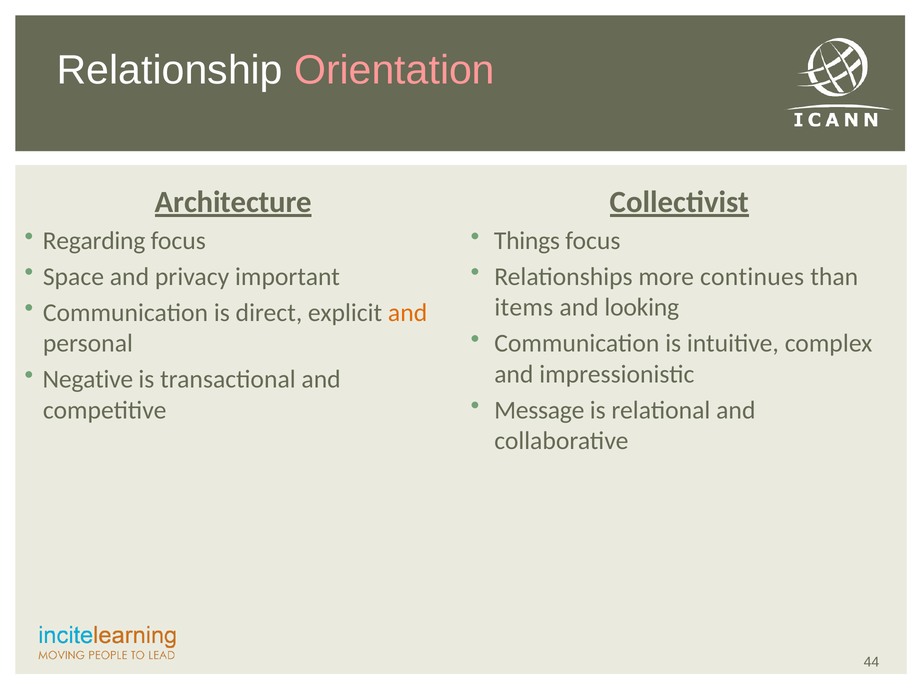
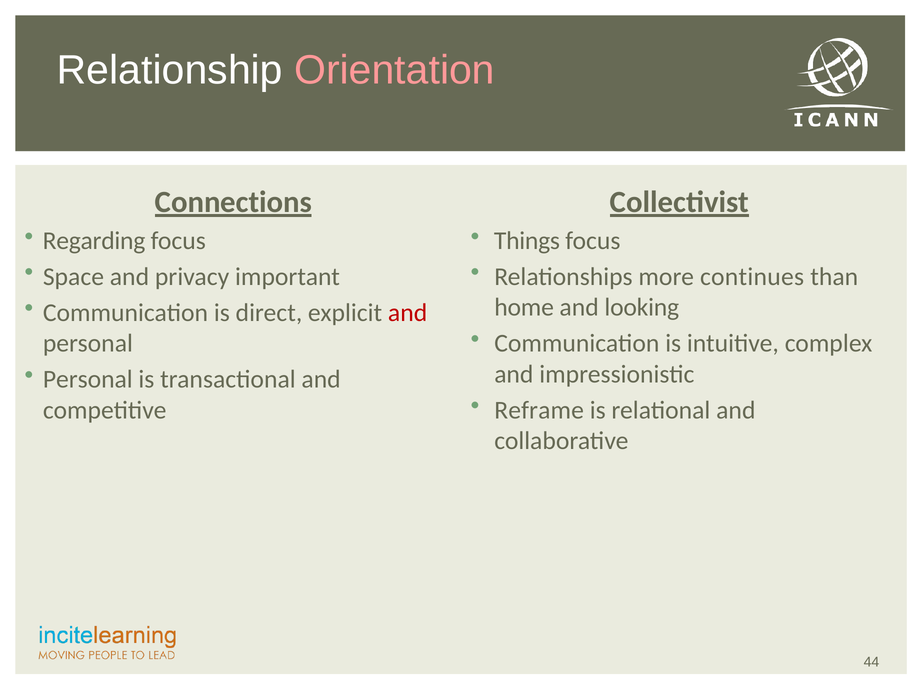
Architecture: Architecture -> Connections (233, 202)
items: items -> home (524, 308)
and colour: orange -> red (408, 313)
Negative: Negative -> Personal (88, 379)
Message: Message -> Reframe (539, 410)
